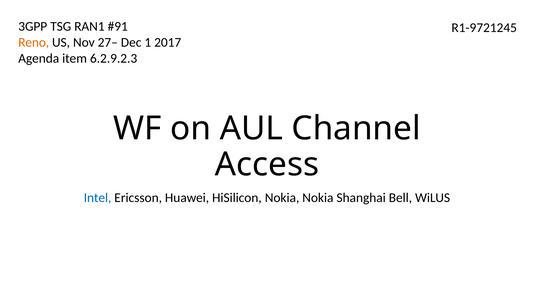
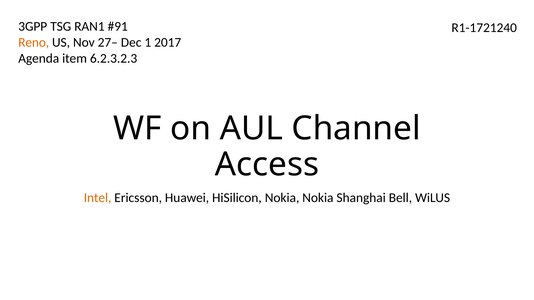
R1-9721245: R1-9721245 -> R1-1721240 (484, 28)
6.2.9.2.3: 6.2.9.2.3 -> 6.2.3.2.3 (114, 58)
Intel colour: blue -> orange (98, 198)
